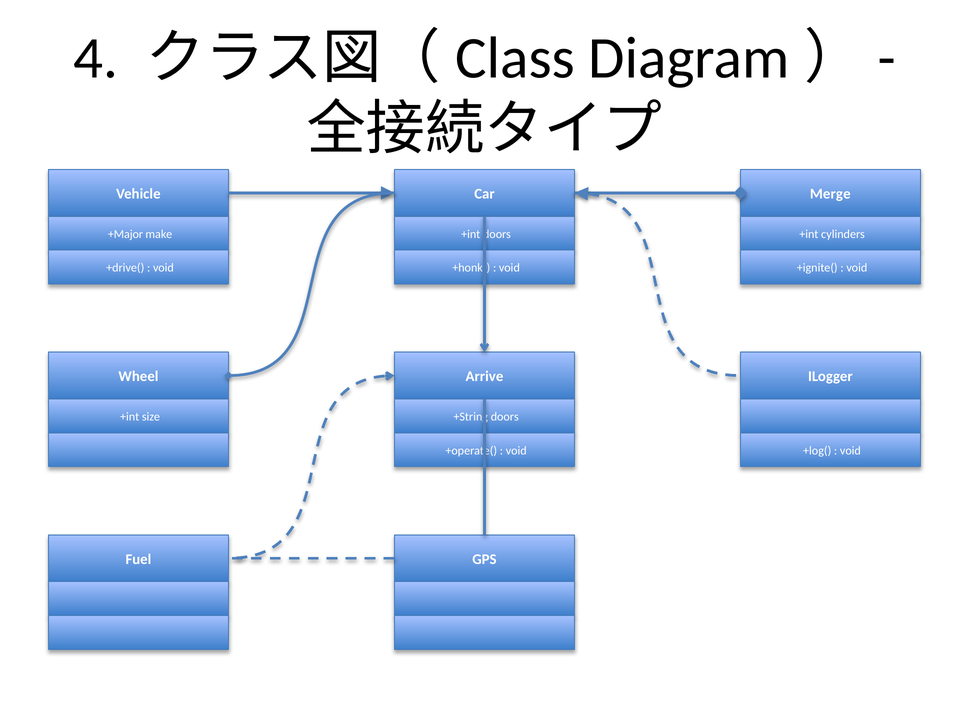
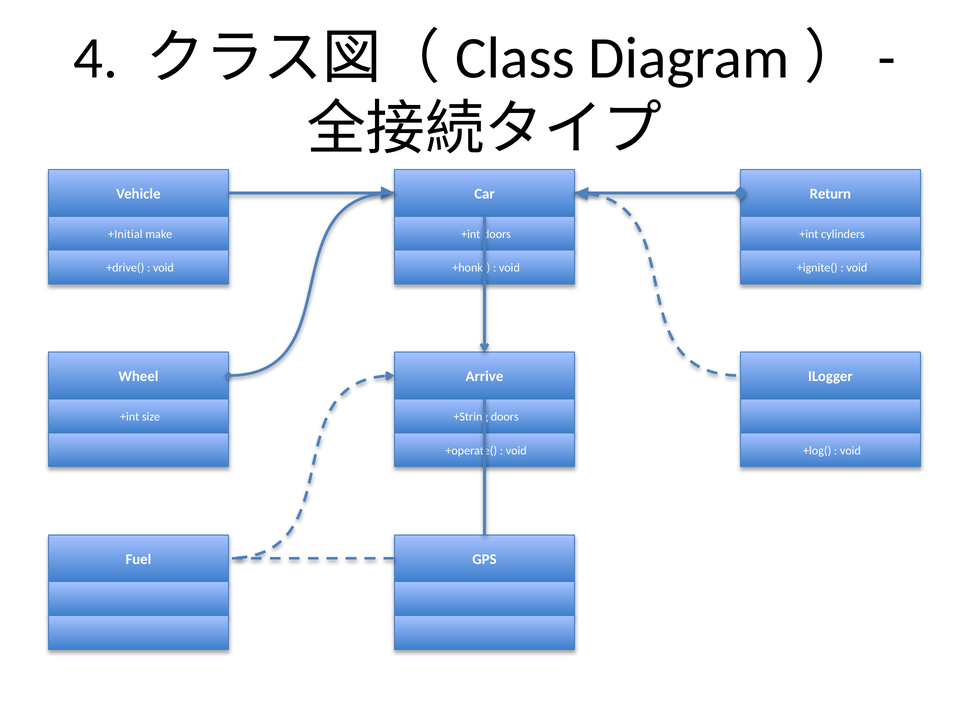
Merge: Merge -> Return (830, 194)
+Major: +Major -> +Initial (125, 234)
